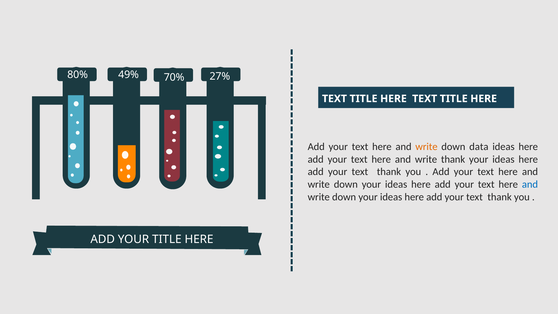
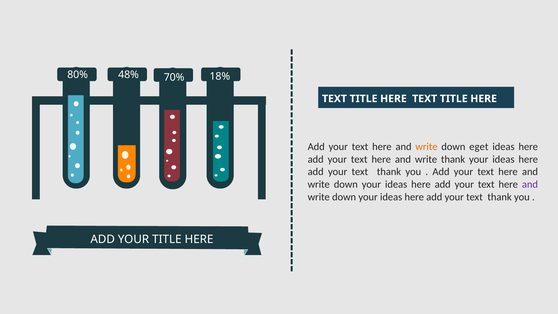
49%: 49% -> 48% (129, 75)
27%: 27% -> 18% (220, 76)
data: data -> eget (479, 147)
and colour: blue -> purple (530, 184)
